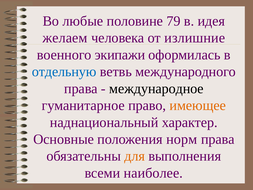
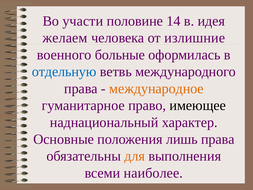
любые: любые -> участи (83, 21)
79: 79 -> 14 (174, 21)
экипажи: экипажи -> больные (120, 55)
международное colour: black -> orange (156, 88)
имеющее colour: orange -> black (198, 105)
норм: норм -> лишь (182, 139)
